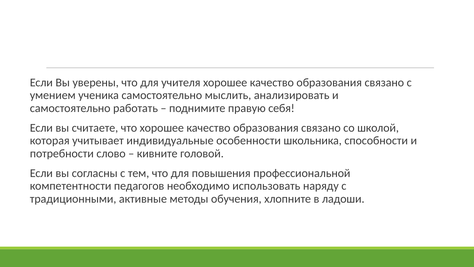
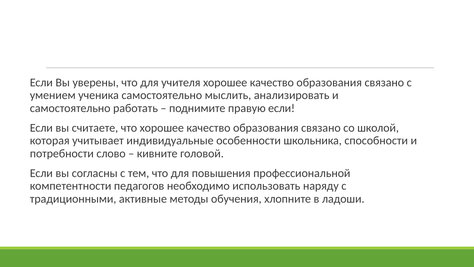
правую себя: себя -> если (282, 108)
